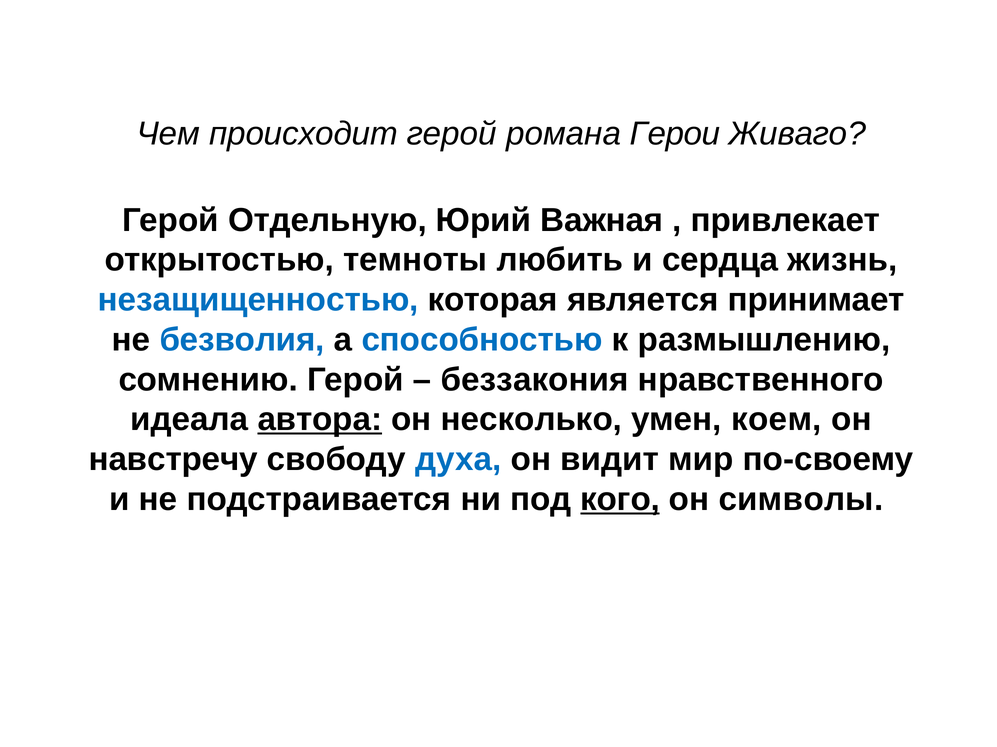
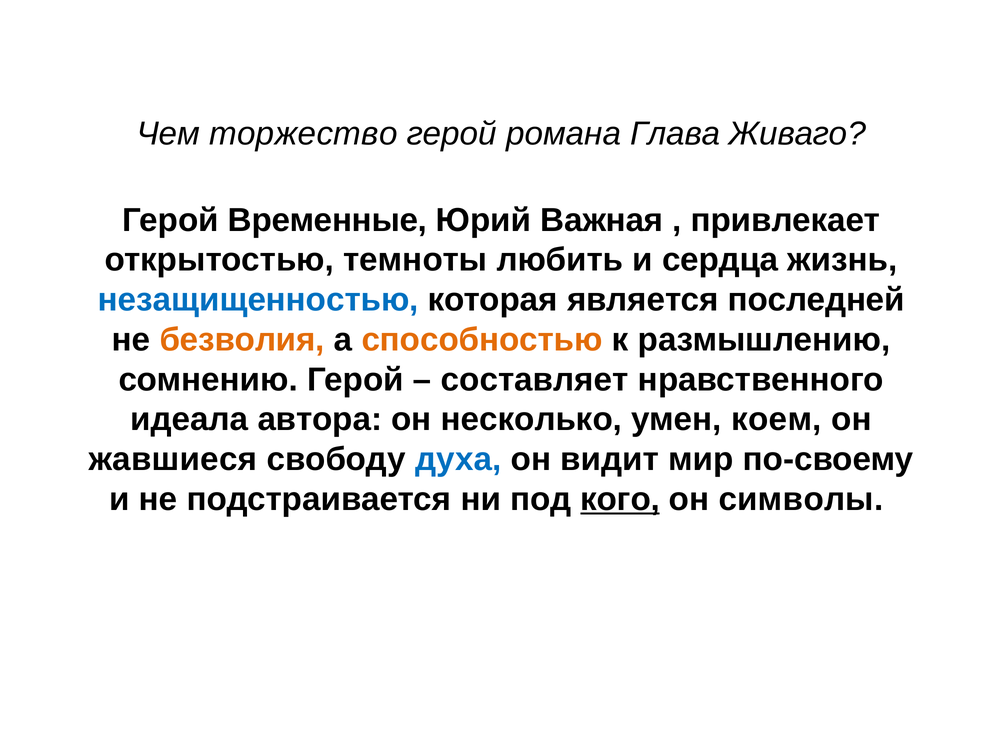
происходит: происходит -> торжество (303, 134)
Герои: Герои -> Глава (675, 134)
Отдельную: Отдельную -> Временные (328, 220)
принимает: принимает -> последней (816, 300)
безволия colour: blue -> orange (242, 340)
способностью colour: blue -> orange (482, 340)
беззакония: беззакония -> составляет (535, 380)
автора underline: present -> none (320, 420)
навстречу: навстречу -> жавшиеся (173, 460)
